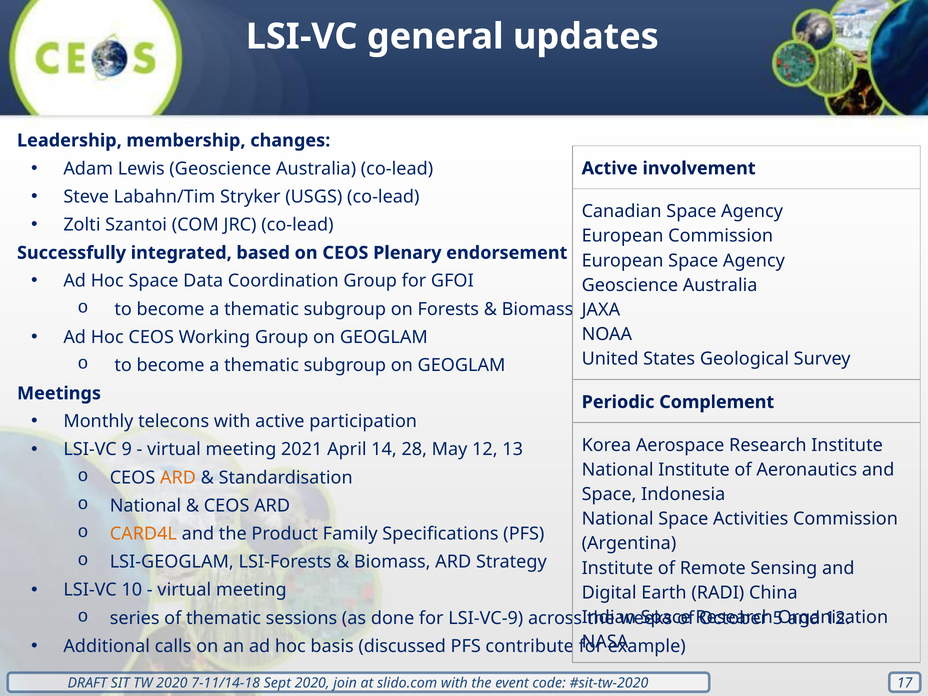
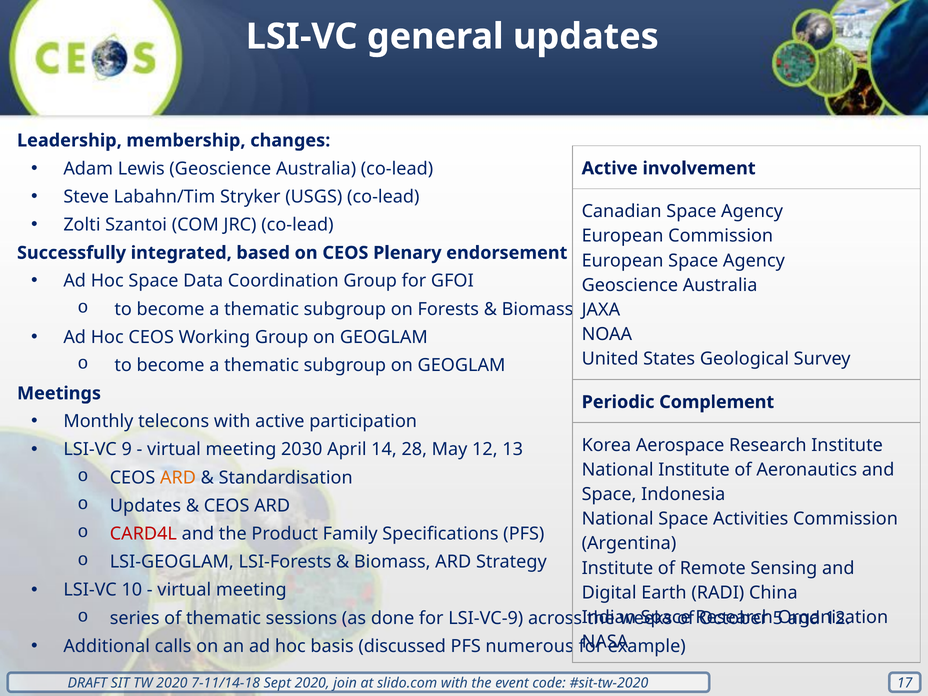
2021: 2021 -> 2030 (302, 450)
National: National -> Updates (145, 506)
CARD4L colour: orange -> red (143, 534)
contribute: contribute -> numerous (530, 646)
